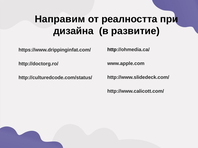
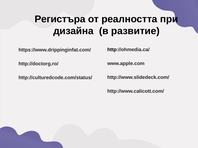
Направим: Направим -> Регистъра (60, 19)
